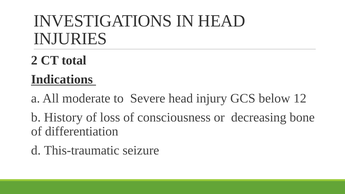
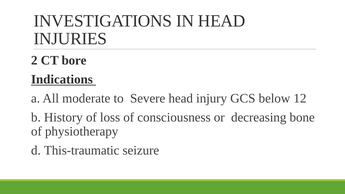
total: total -> bore (74, 60)
differentiation: differentiation -> physiotherapy (82, 131)
